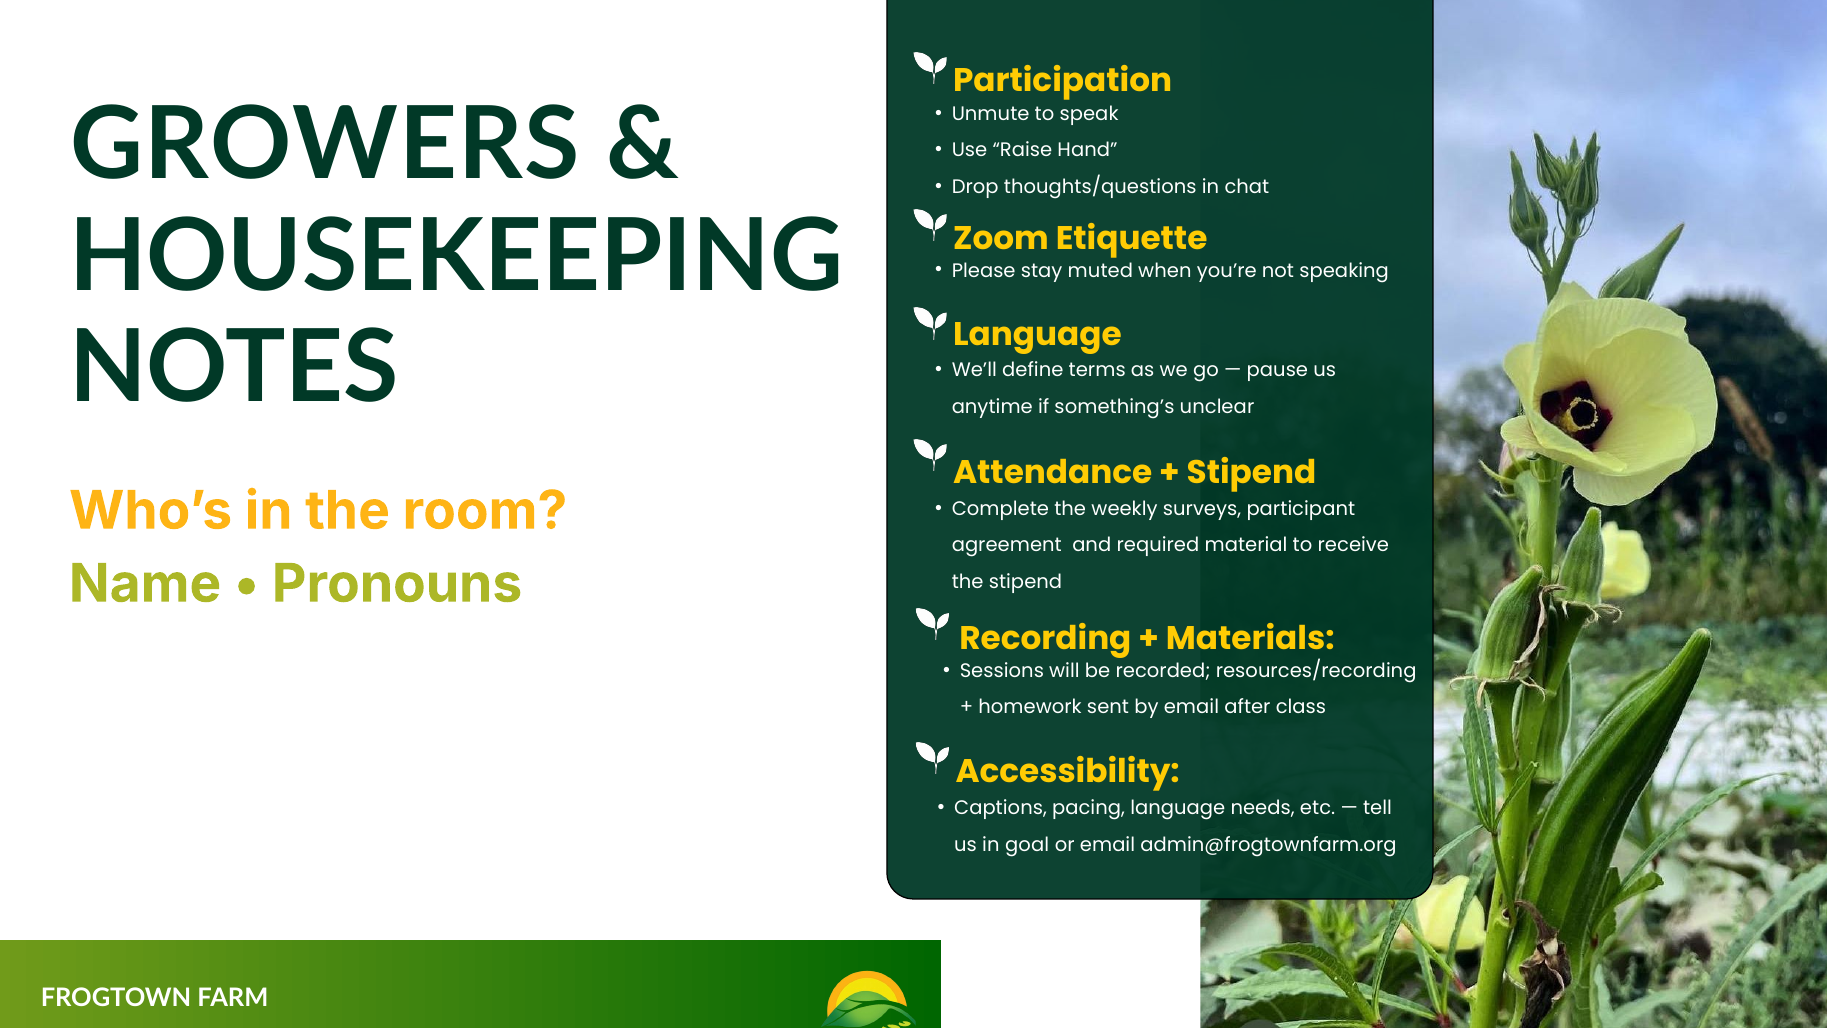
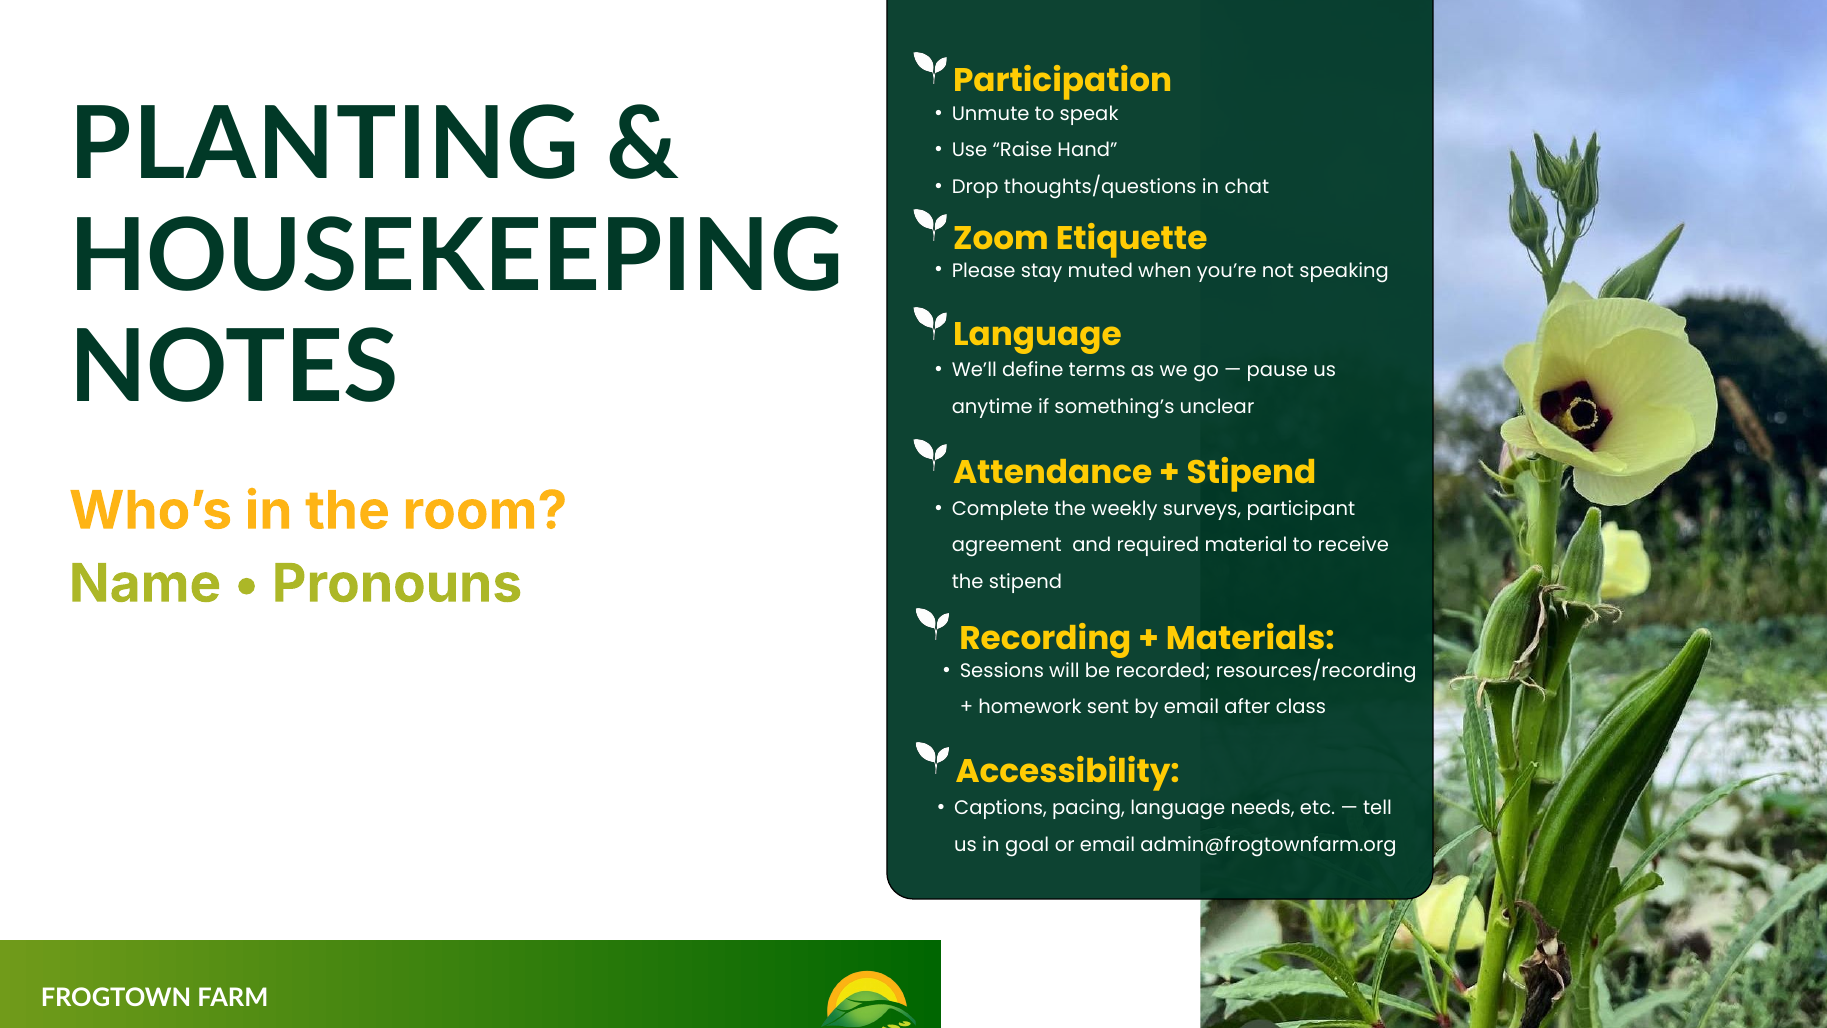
GROWERS: GROWERS -> PLANTING (325, 146)
